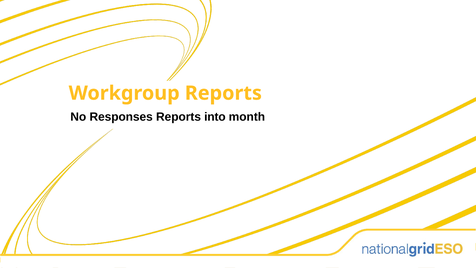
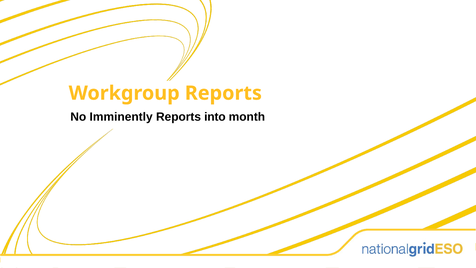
Responses: Responses -> Imminently (121, 117)
